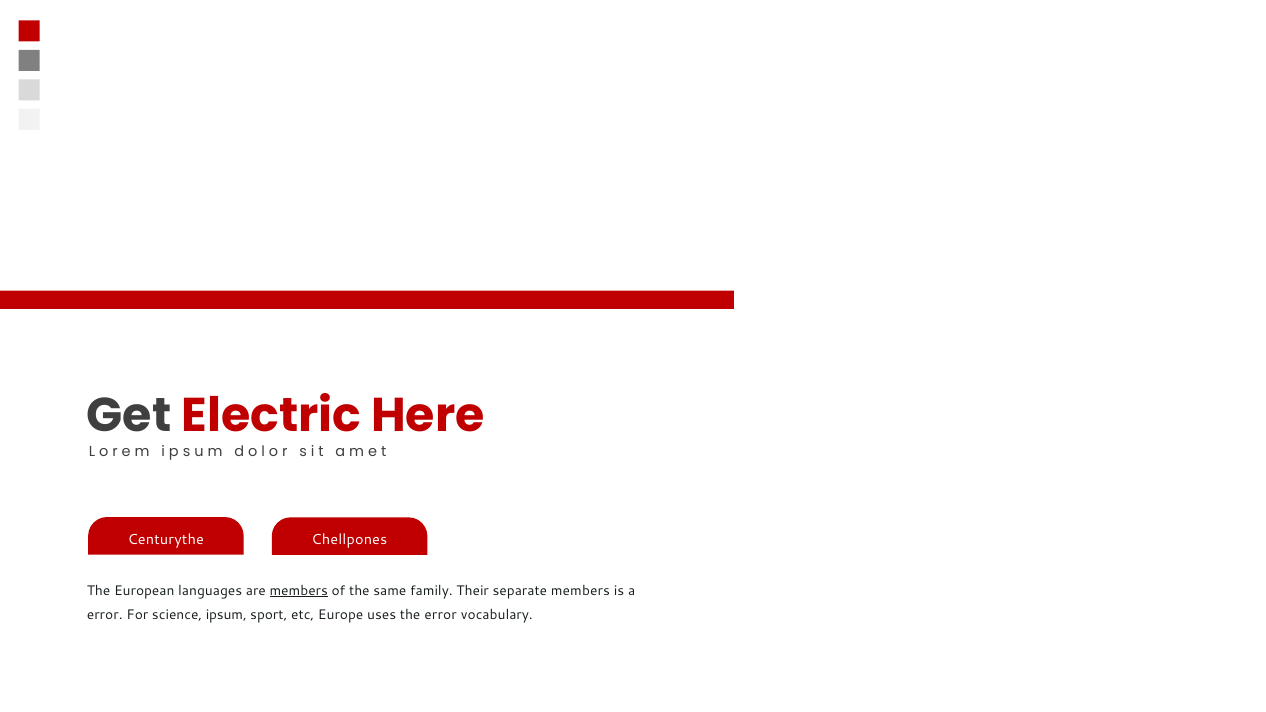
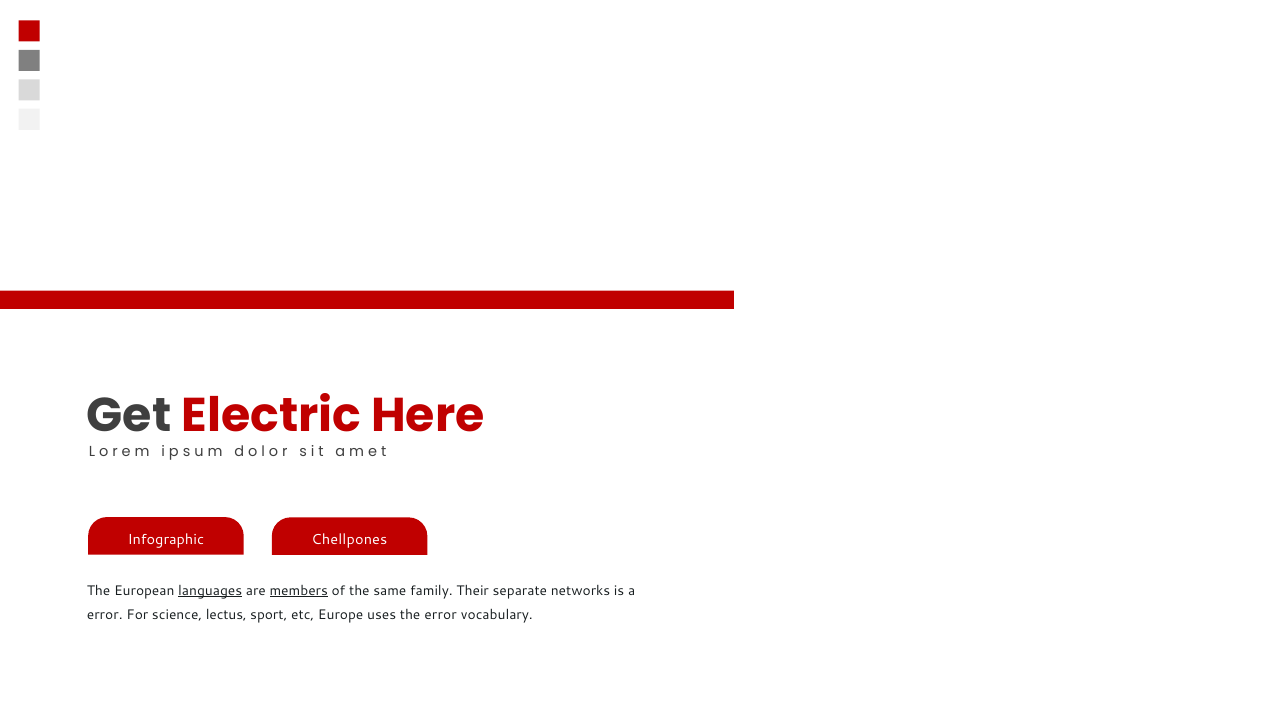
Centurythe: Centurythe -> Infographic (166, 540)
languages underline: none -> present (210, 591)
separate members: members -> networks (581, 591)
ipsum: ipsum -> lectus (226, 615)
